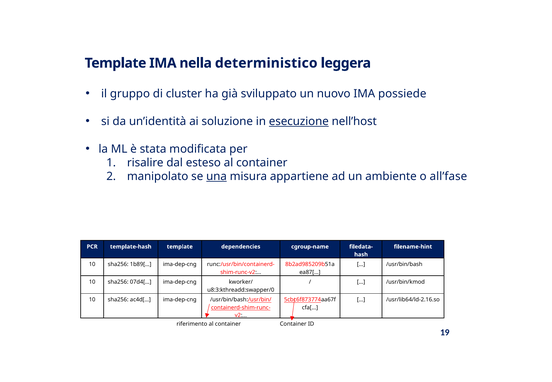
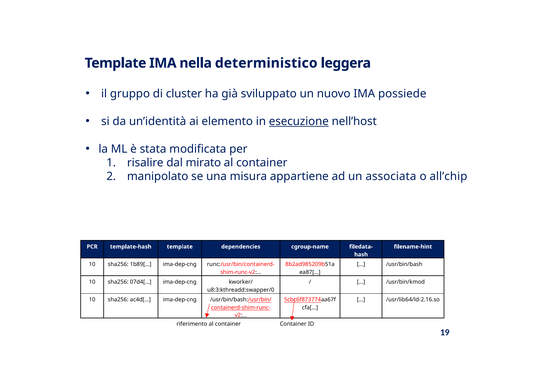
soluzione: soluzione -> elemento (227, 121)
esteso: esteso -> mirato (203, 163)
una underline: present -> none (216, 177)
ambiente: ambiente -> associata (391, 177)
all’fase: all’fase -> all’chip (448, 177)
